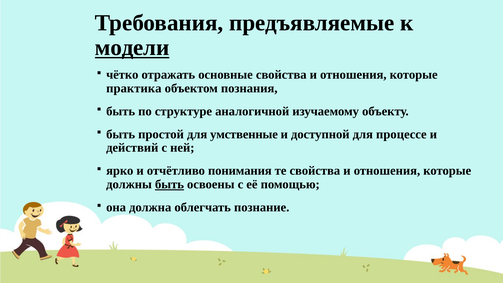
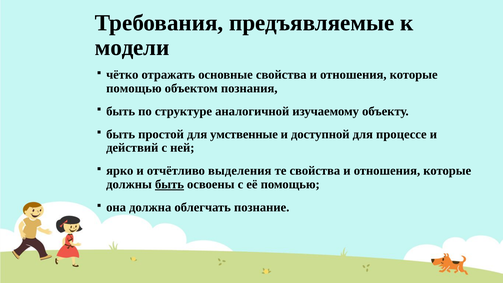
модели underline: present -> none (132, 48)
практика: практика -> помощью (134, 88)
понимания: понимания -> выделения (240, 171)
